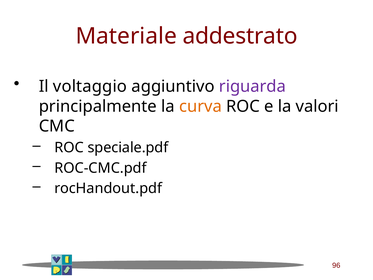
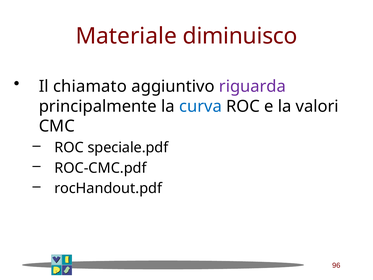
addestrato: addestrato -> diminuisco (240, 36)
voltaggio: voltaggio -> chiamato (90, 86)
curva colour: orange -> blue (200, 106)
